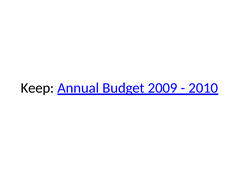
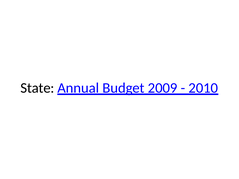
Keep: Keep -> State (37, 88)
